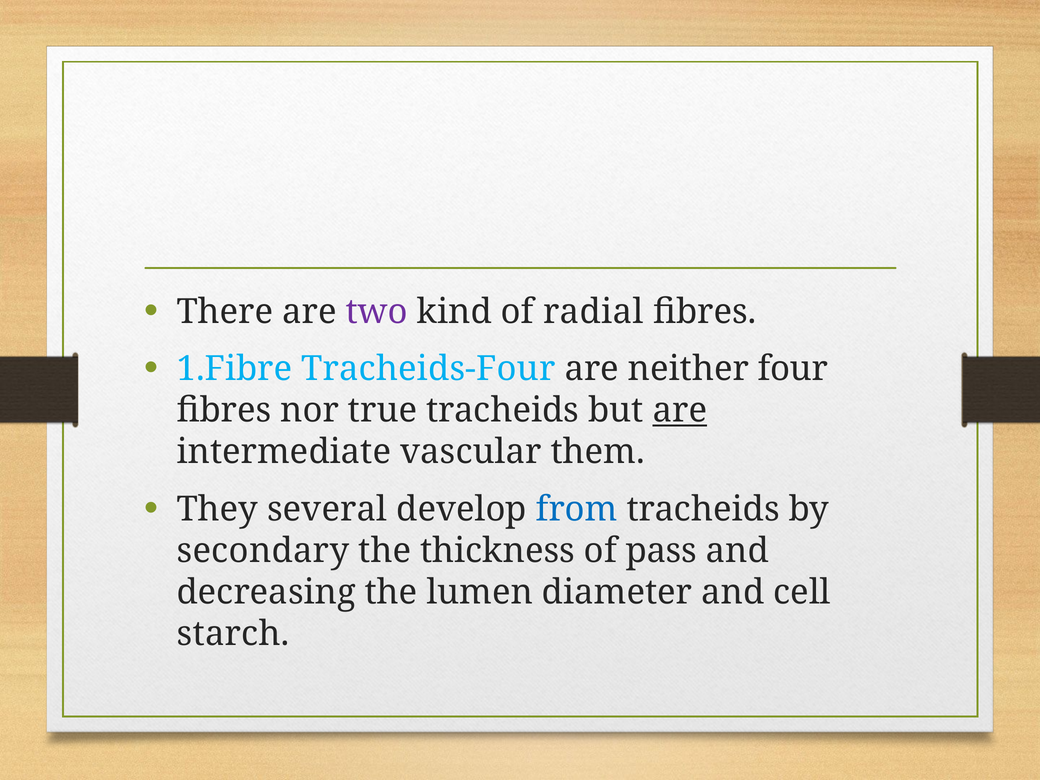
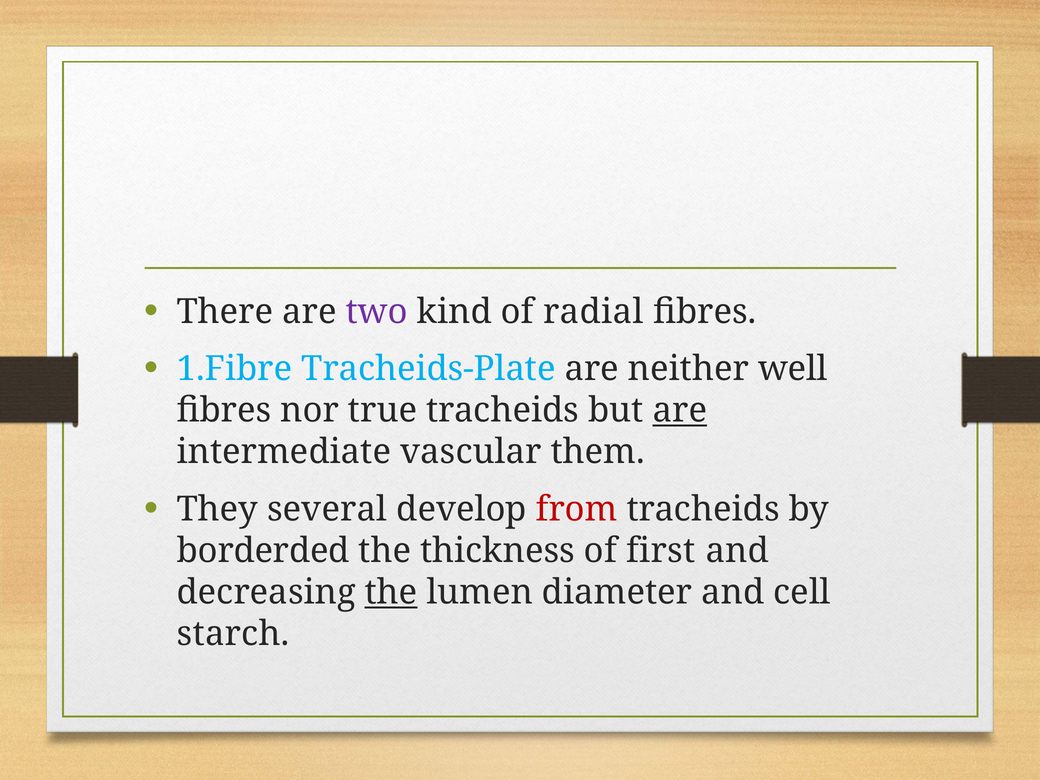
Tracheids-Four: Tracheids-Four -> Tracheids-Plate (428, 369)
four: four -> well (793, 369)
from colour: blue -> red (577, 509)
secondary: secondary -> borderded (263, 551)
pass: pass -> first (661, 551)
the underline: none -> present (391, 592)
